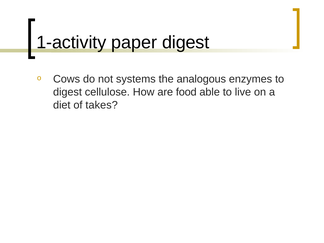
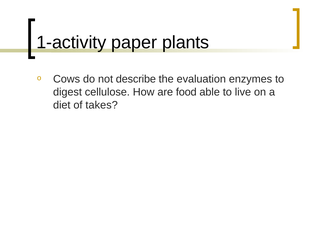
paper digest: digest -> plants (186, 42)
systems: systems -> describe (136, 79)
analogous: analogous -> evaluation (201, 79)
